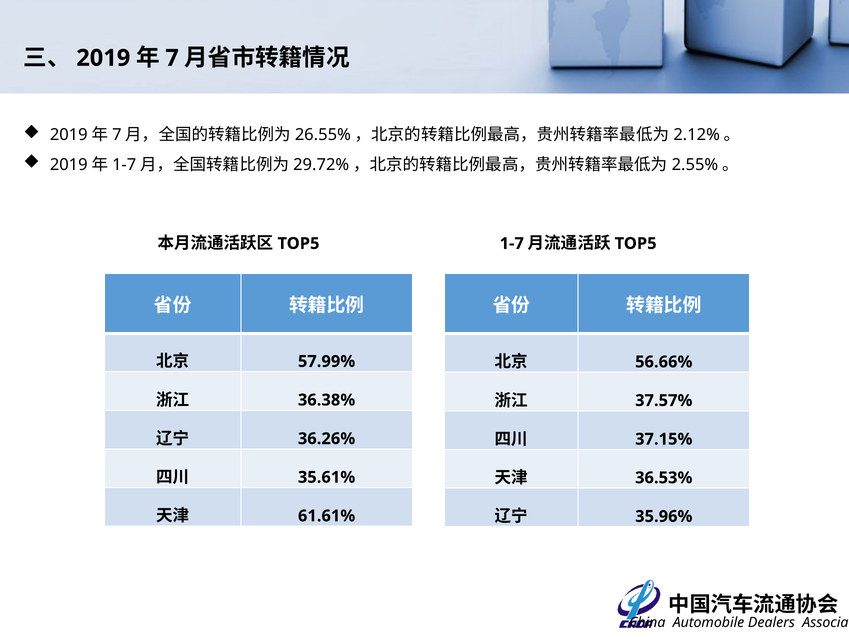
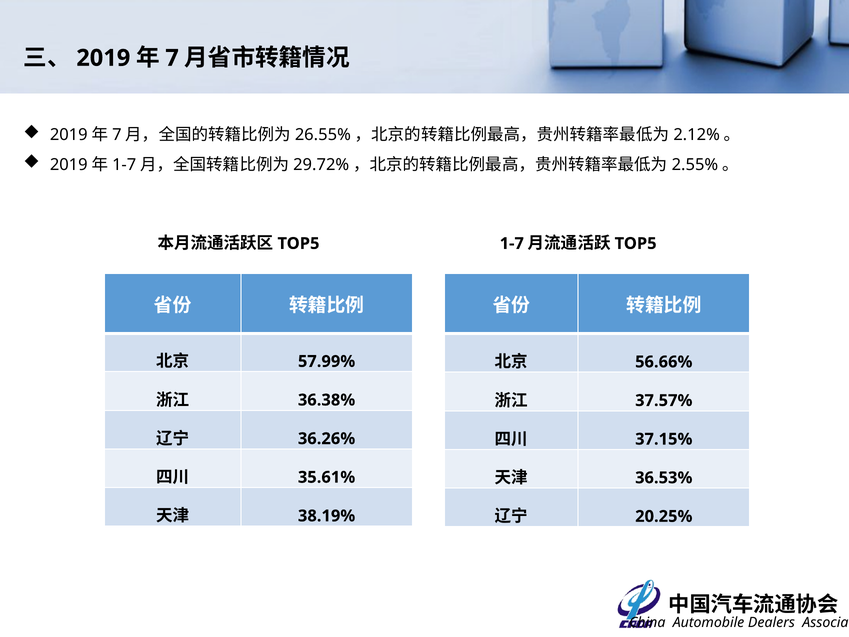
61.61%: 61.61% -> 38.19% (327, 516)
35.96%: 35.96% -> 20.25% (664, 516)
